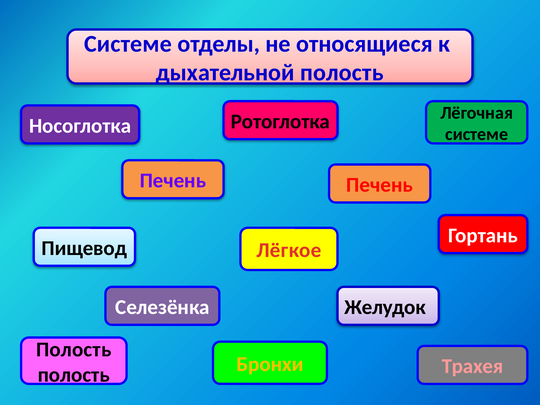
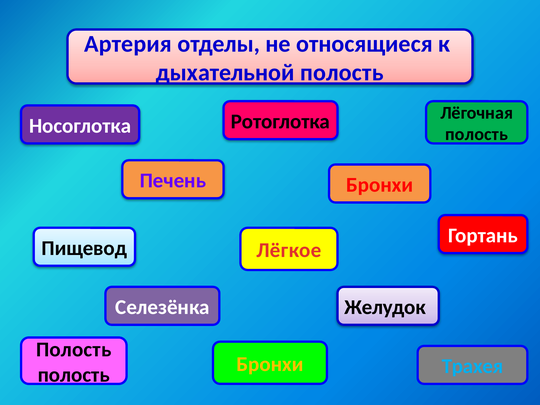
Системе: Системе -> Артерия (128, 44)
системе: системе -> полость (477, 134)
Печень: Печень -> Бронхи (380, 185)
Трахея colour: pink -> light blue (473, 366)
